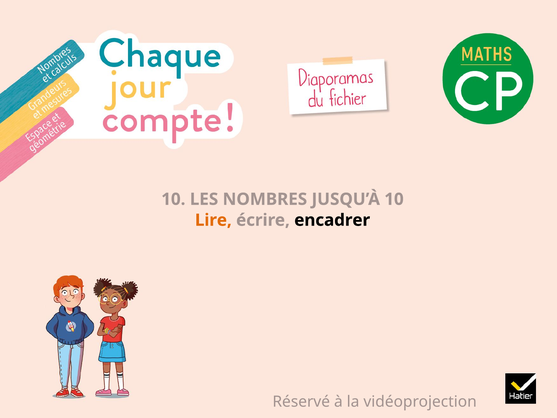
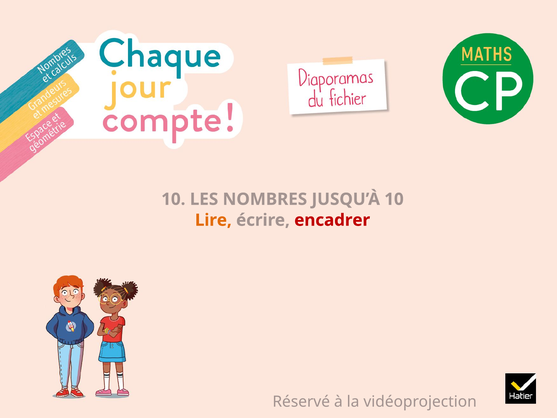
encadrer colour: black -> red (332, 220)
